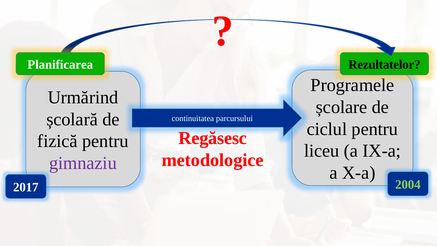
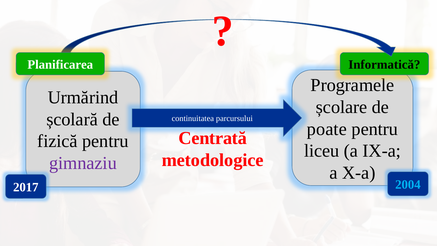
Rezultatelor: Rezultatelor -> Informatică (384, 65)
ciclul: ciclul -> poate (327, 129)
Regăsesc: Regăsesc -> Centrată (213, 138)
2004 colour: light green -> light blue (408, 185)
